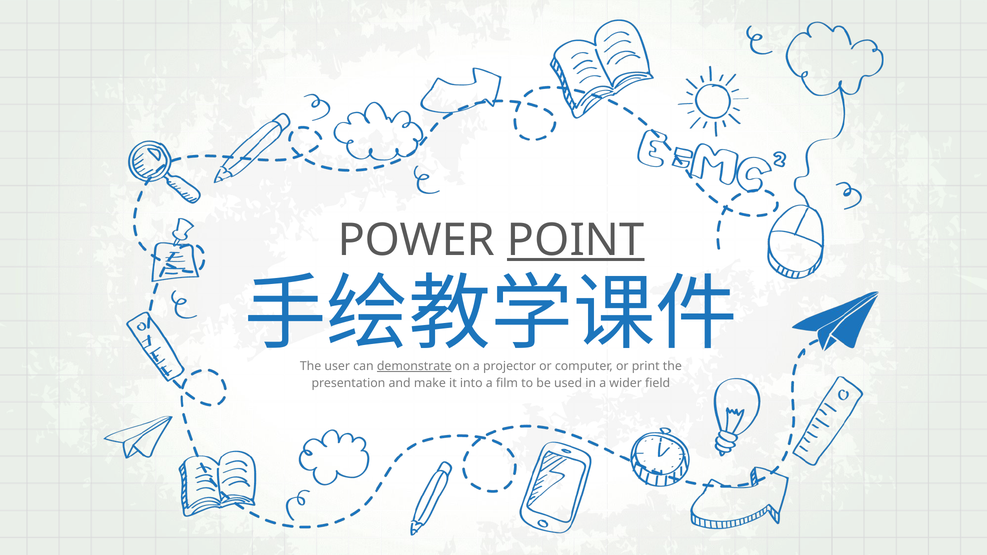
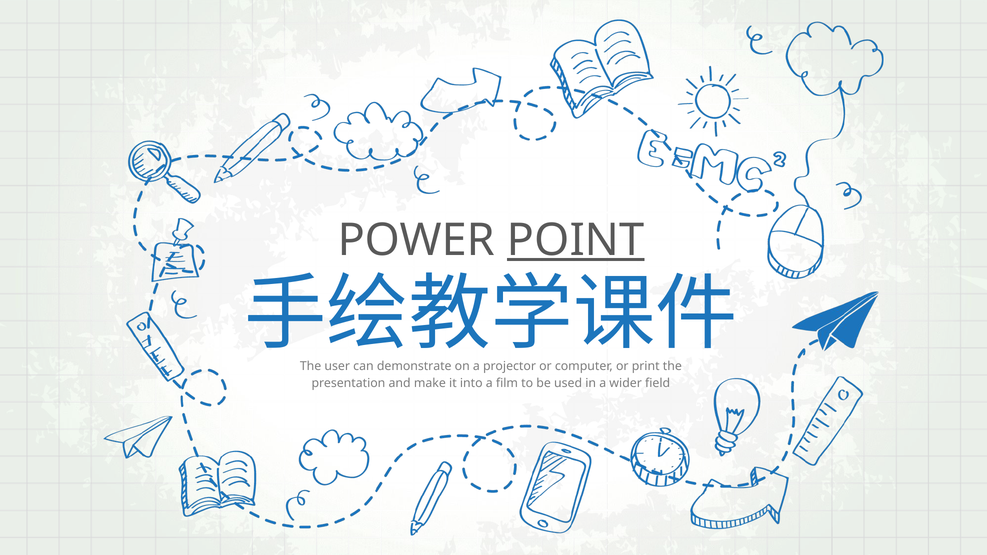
demonstrate underline: present -> none (414, 366)
